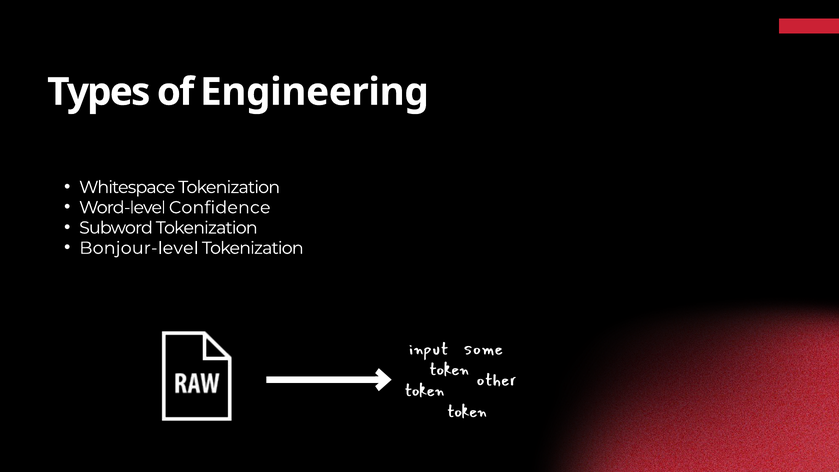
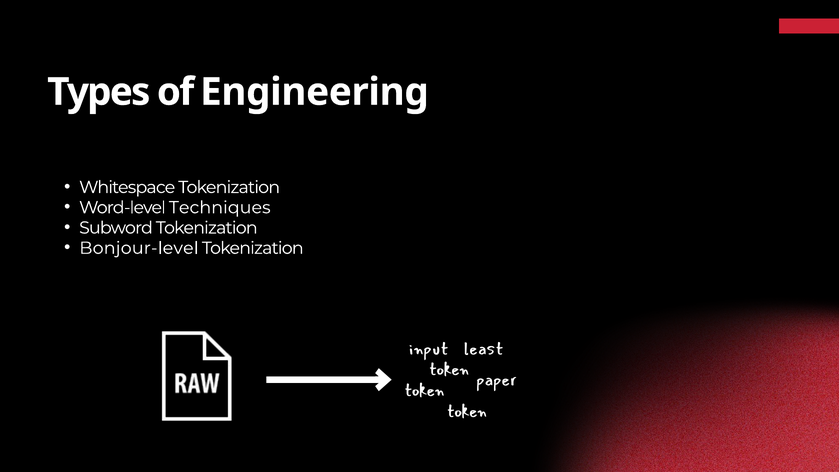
Confidence: Confidence -> Techniques (220, 208)
some: some -> least (484, 349)
other: other -> paper (497, 380)
